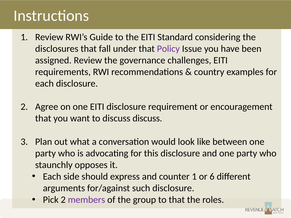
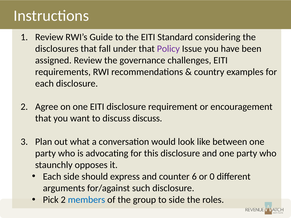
counter 1: 1 -> 6 (194, 177)
6: 6 -> 0 (212, 177)
members colour: purple -> blue (86, 200)
to that: that -> side (177, 200)
